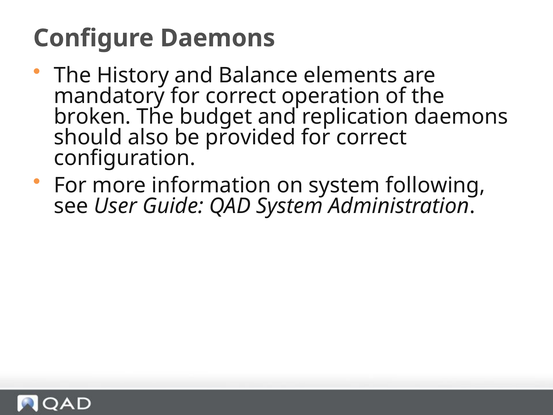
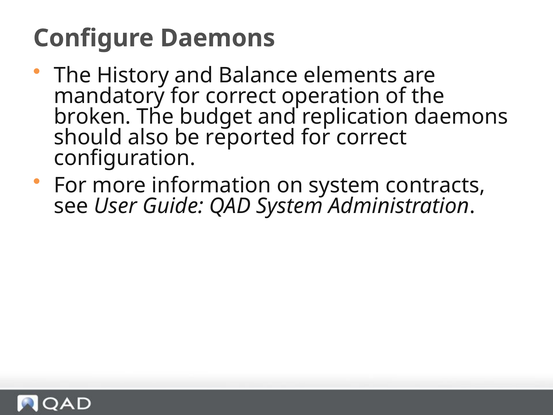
provided: provided -> reported (250, 137)
following: following -> contracts (436, 185)
